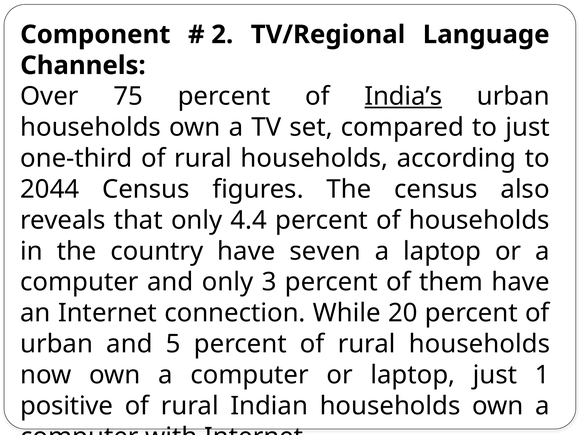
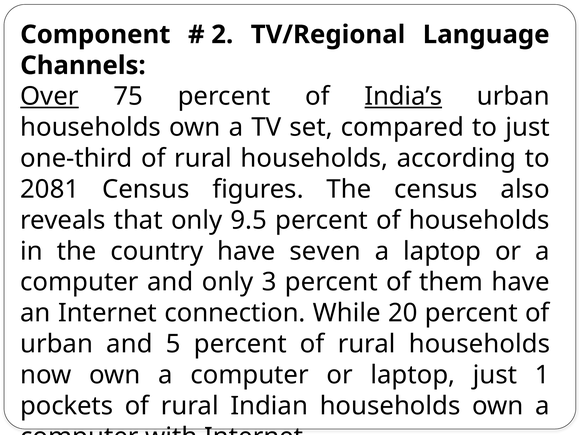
Over underline: none -> present (49, 96)
2044: 2044 -> 2081 (50, 189)
4.4: 4.4 -> 9.5 (249, 220)
positive: positive -> pockets (67, 406)
